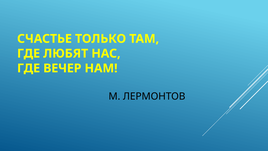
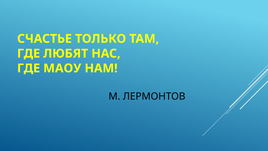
ВЕЧЕР: ВЕЧЕР -> МАОУ (62, 68)
